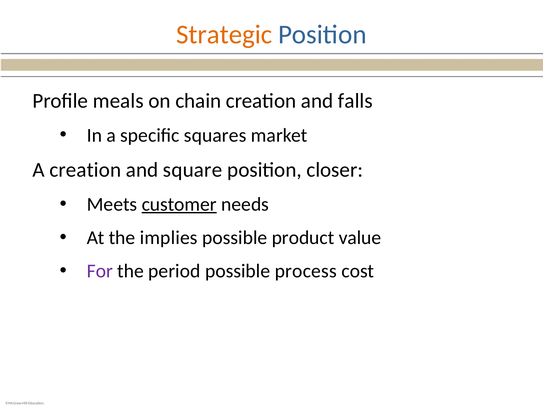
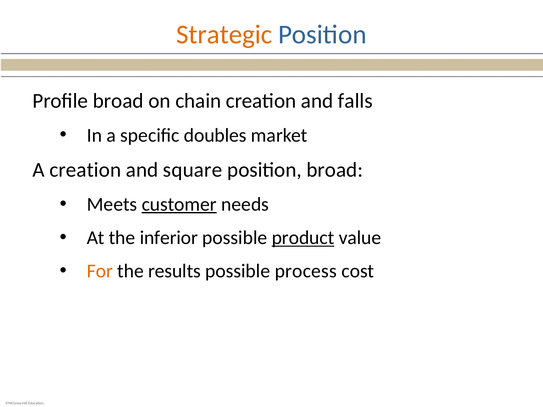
Profile meals: meals -> broad (118, 101)
squares: squares -> doubles (215, 135)
position closer: closer -> broad (335, 170)
implies: implies -> inferior (169, 238)
product underline: none -> present (303, 238)
For colour: purple -> orange (100, 271)
period: period -> results (175, 271)
